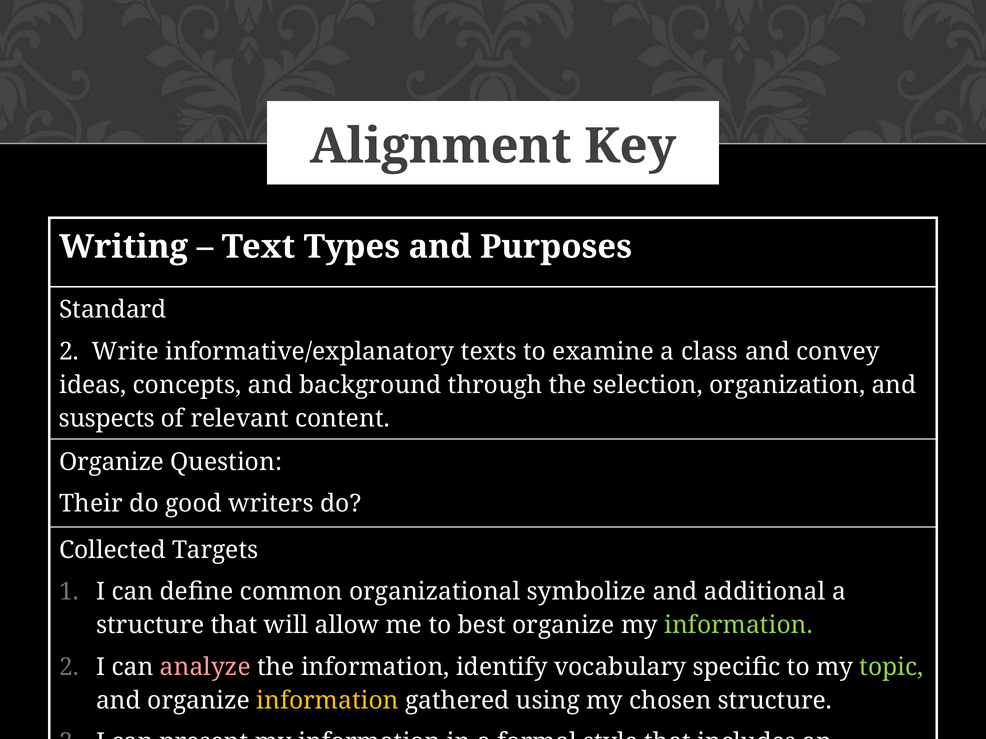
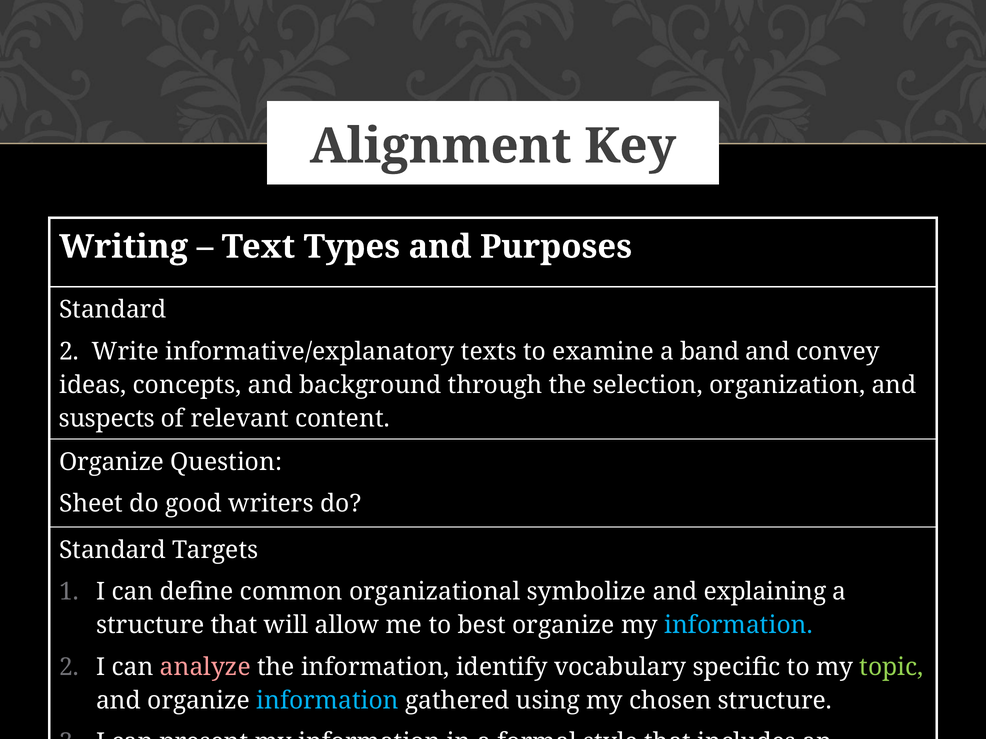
class: class -> band (710, 352)
Their: Their -> Sheet (91, 504)
Collected: Collected -> Standard (113, 550)
additional: additional -> explaining (765, 592)
information colour: light green -> light blue (738, 626)
information colour: yellow -> light blue (327, 701)
